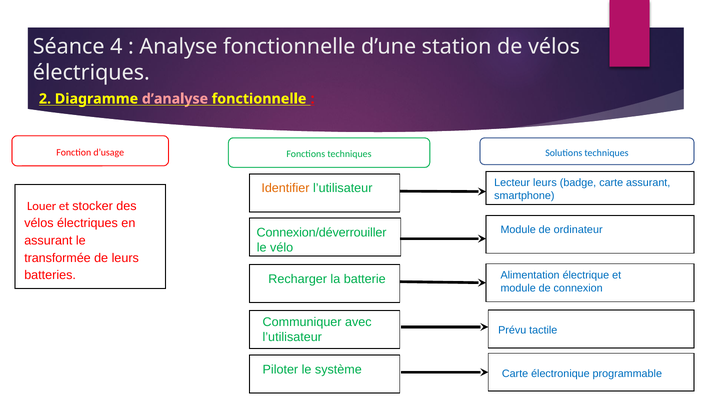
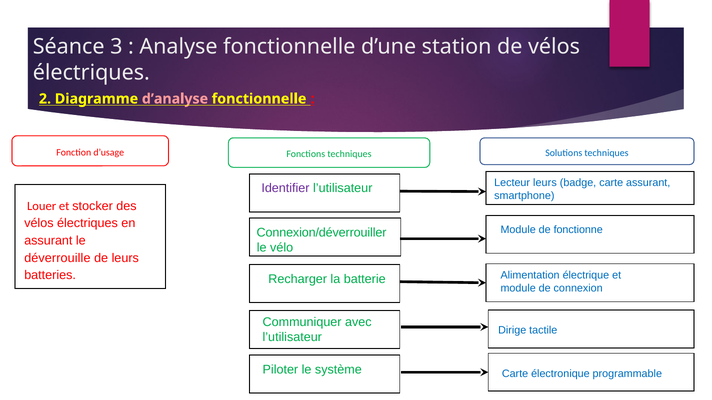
4: 4 -> 3 (116, 47)
Identifier colour: orange -> purple (285, 188)
ordinateur: ordinateur -> fonctionne (578, 230)
transformée: transformée -> déverrouille (57, 258)
Prévu: Prévu -> Dirige (512, 331)
